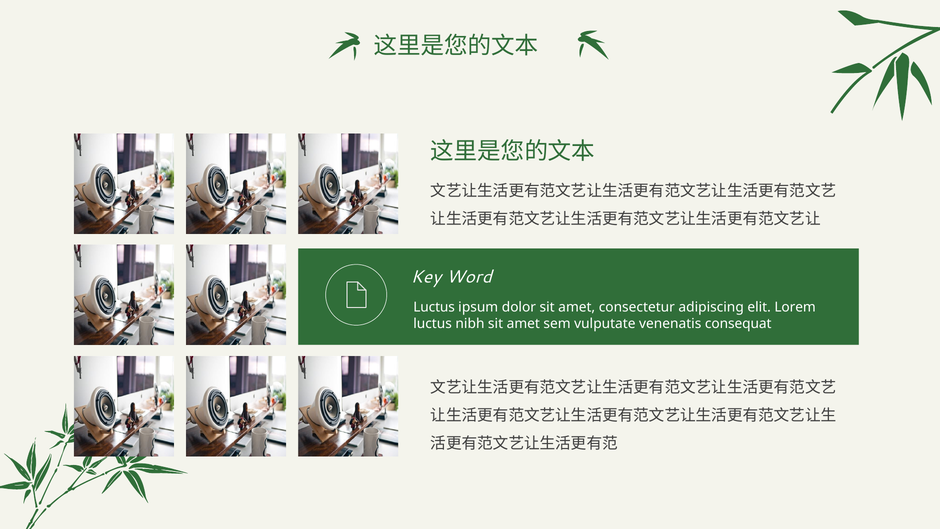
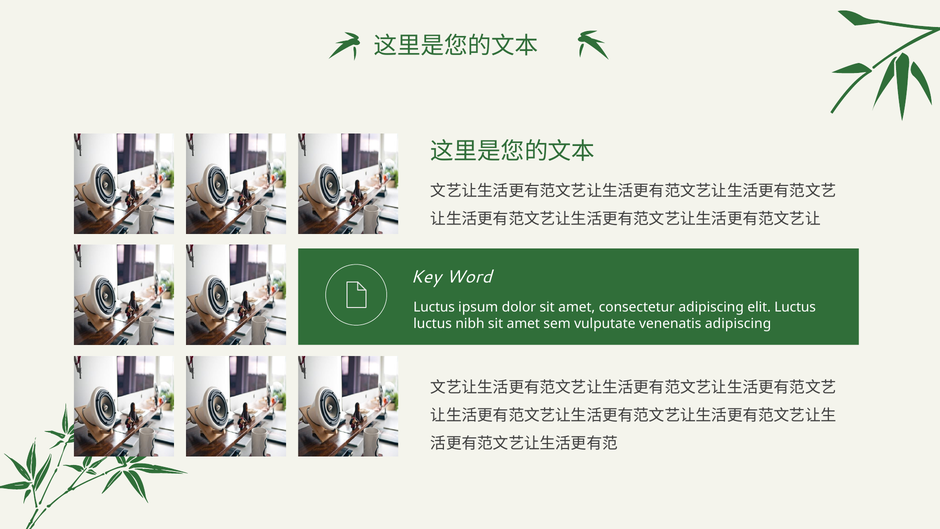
elit Lorem: Lorem -> Luctus (795, 307)
venenatis consequat: consequat -> adipiscing (738, 324)
